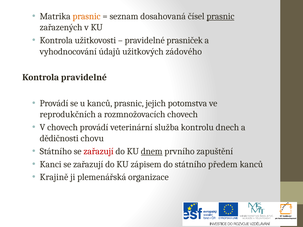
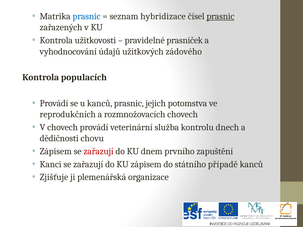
prasnic colour: orange -> blue (87, 16)
dosahovaná: dosahovaná -> hybridizace (163, 16)
Kontrola pravidelné: pravidelné -> populacích (84, 77)
Státního: Státního -> Zápisem (56, 151)
dnem underline: present -> none (152, 151)
předem: předem -> případě (223, 164)
Krajině: Krajině -> Zjišťuje (54, 177)
